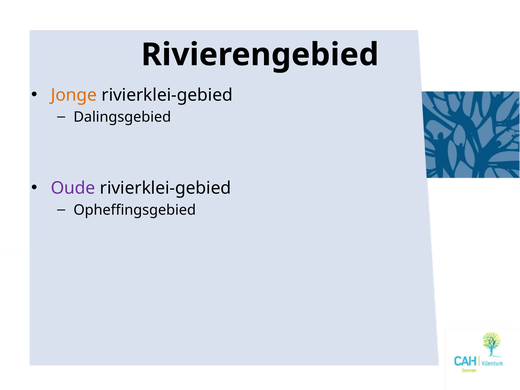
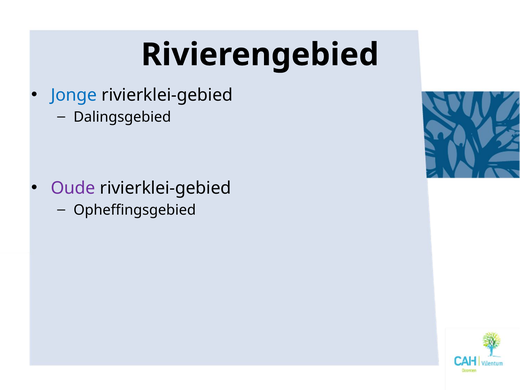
Jonge colour: orange -> blue (74, 95)
